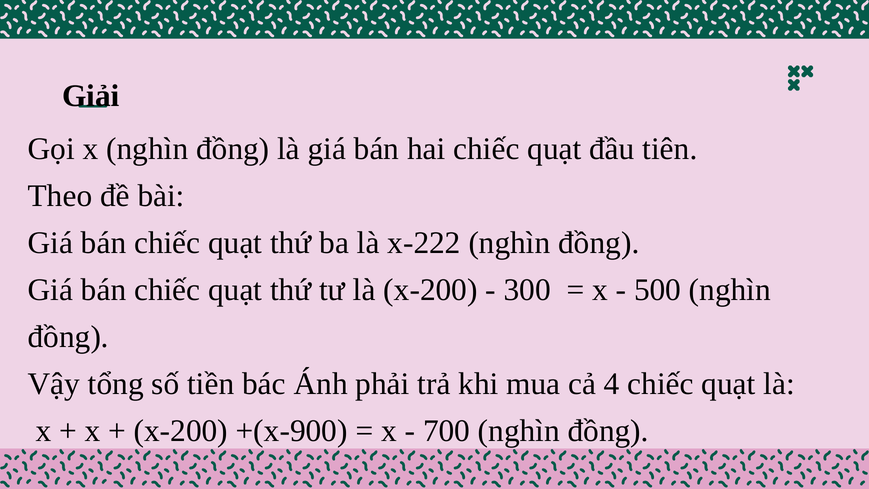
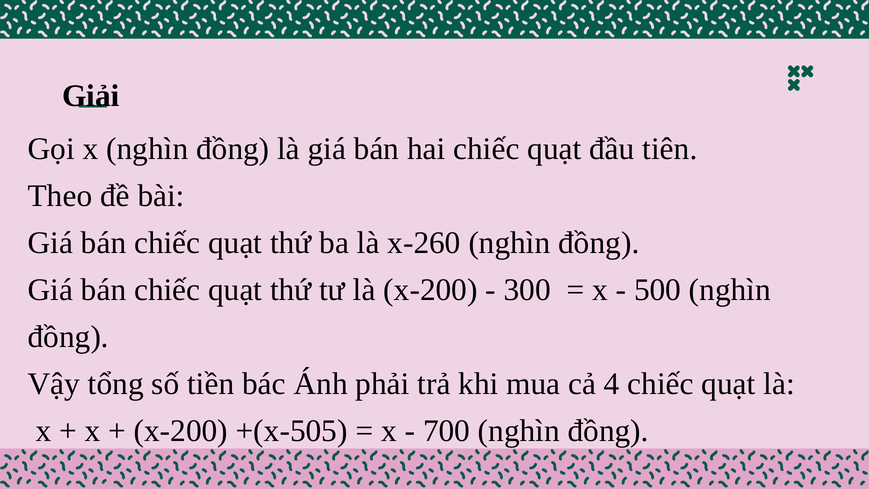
x-222: x-222 -> x-260 (424, 243)
+(x-900: +(x-900 -> +(x-505 (292, 431)
